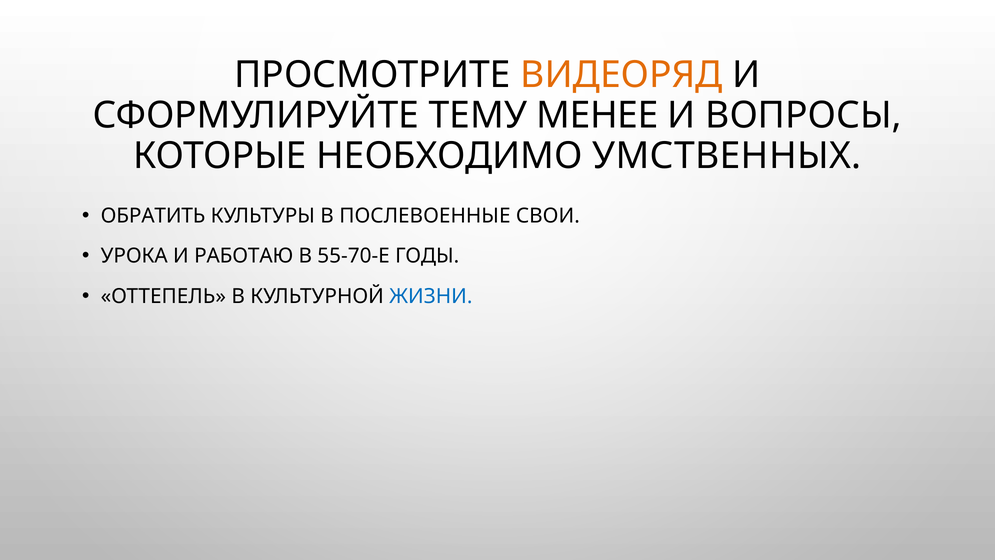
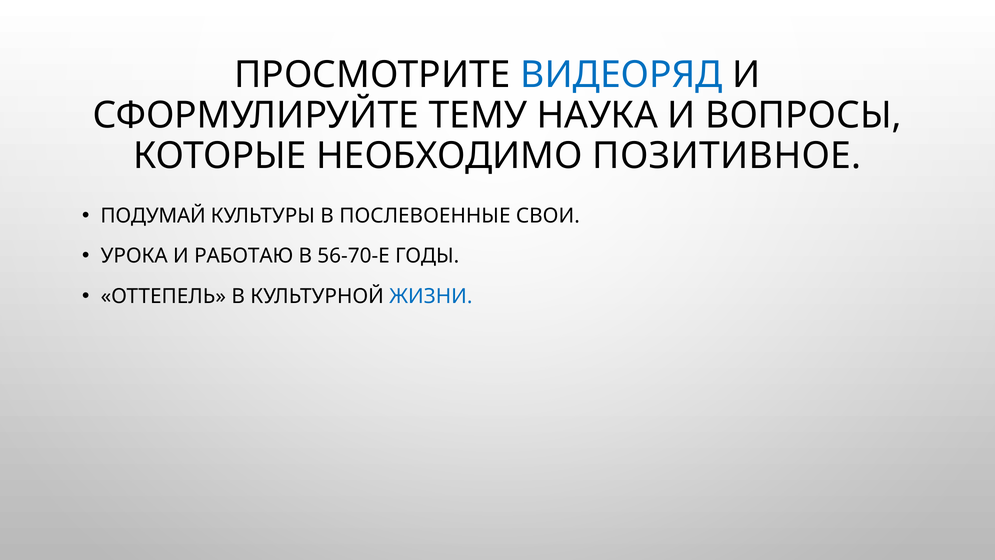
ВИДЕОРЯД colour: orange -> blue (622, 75)
МЕНЕЕ: МЕНЕЕ -> НАУКА (597, 115)
УМСТВЕННЫХ: УМСТВЕННЫХ -> ПОЗИТИВНОЕ (727, 156)
ОБРАТИТЬ: ОБРАТИТЬ -> ПОДУМАЙ (153, 216)
55-70-Е: 55-70-Е -> 56-70-Е (354, 256)
